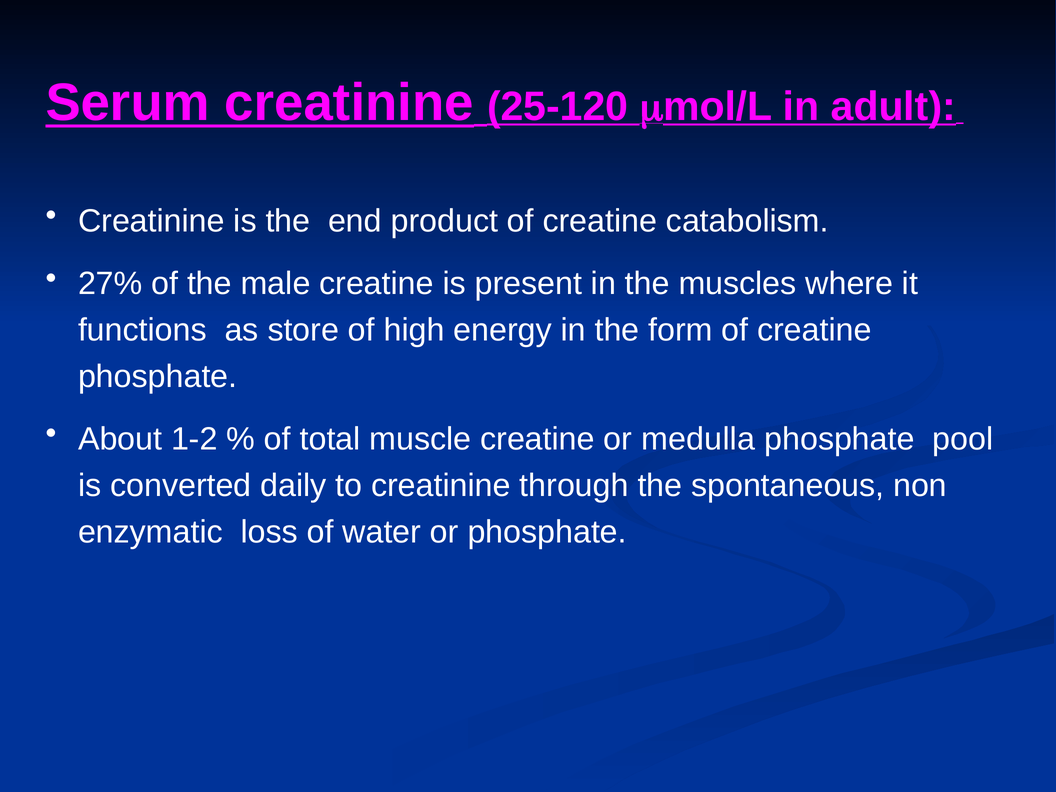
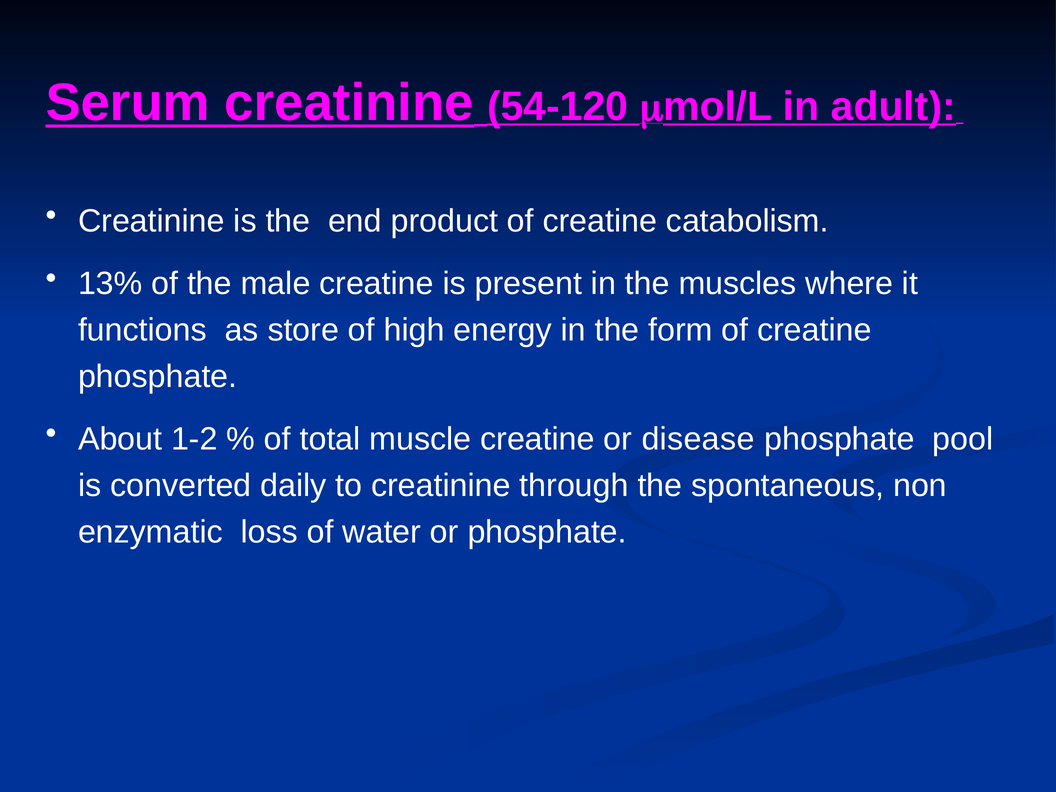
25-120: 25-120 -> 54-120 (558, 107)
27%: 27% -> 13% (110, 284)
medulla: medulla -> disease (698, 439)
